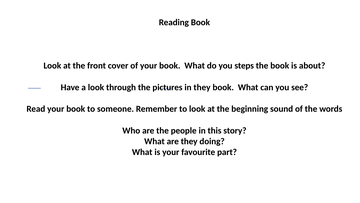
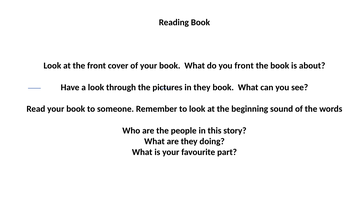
you steps: steps -> front (244, 65)
